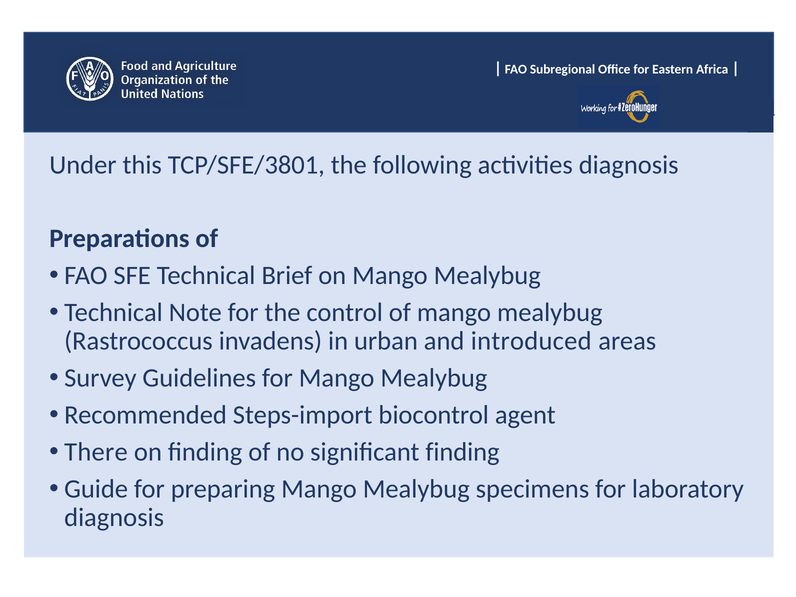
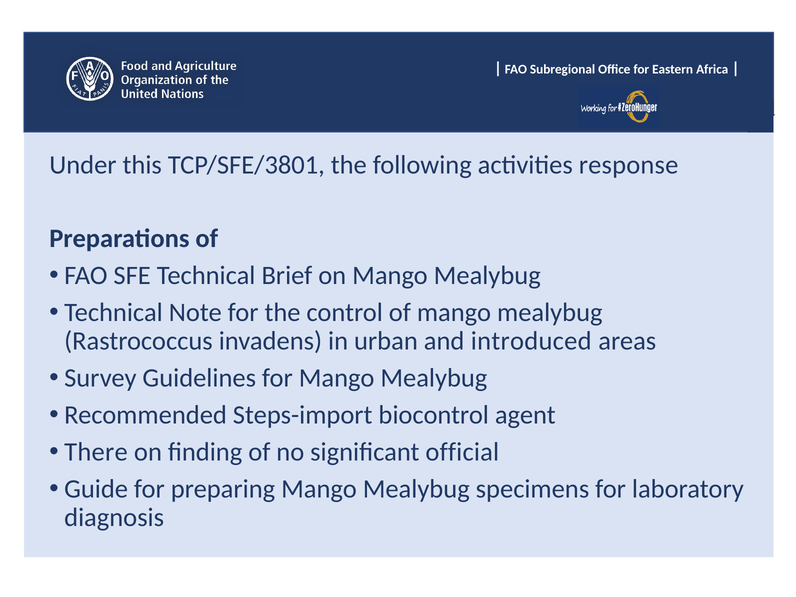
activities diagnosis: diagnosis -> response (629, 165)
significant finding: finding -> official (462, 452)
